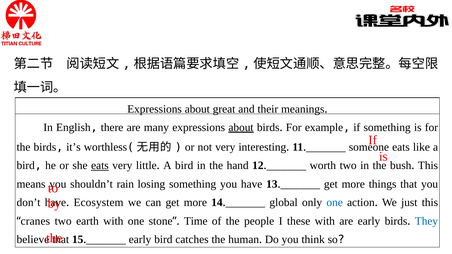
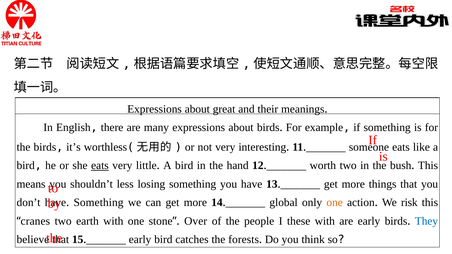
about underline: present -> none (241, 127)
rain: rain -> less (125, 184)
Ecosystem: Ecosystem -> Something (99, 203)
one colour: blue -> orange (335, 203)
just: just -> risk (409, 203)
Time: Time -> Over (196, 221)
human: human -> forests (244, 240)
